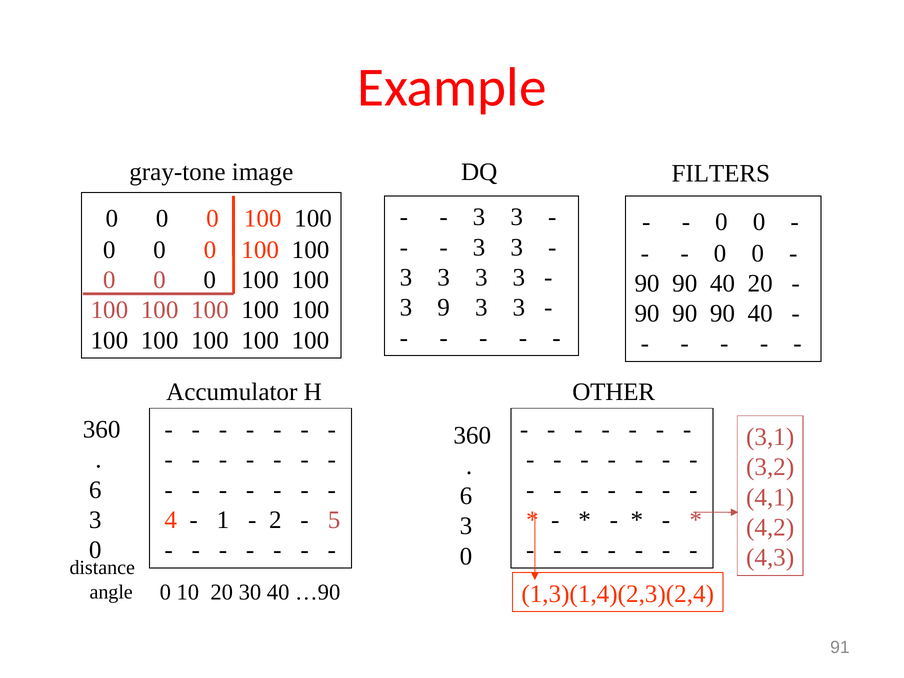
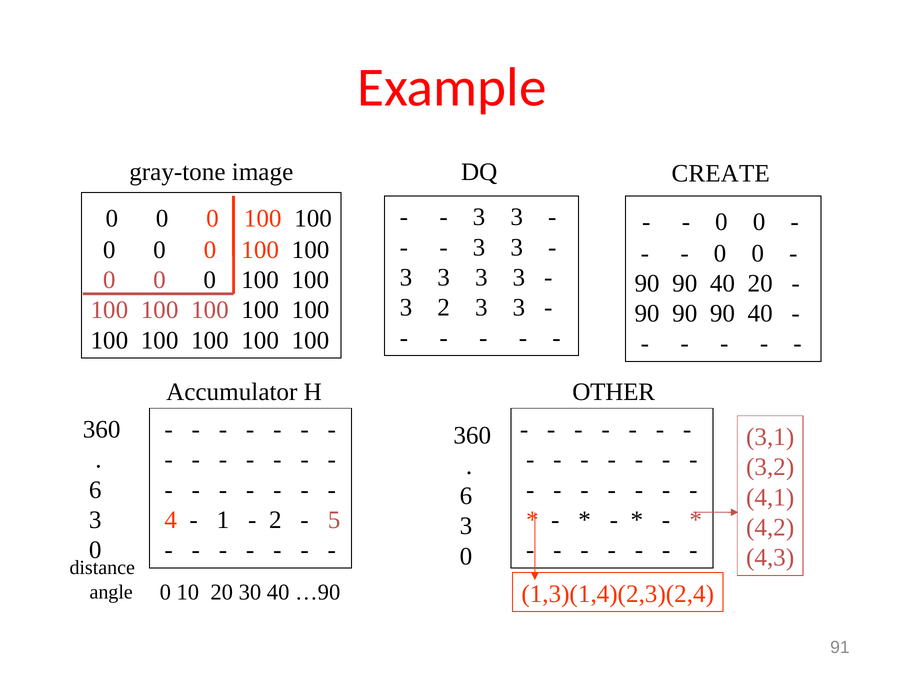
FILTERS: FILTERS -> CREATE (721, 173)
3 9: 9 -> 2 (444, 308)
